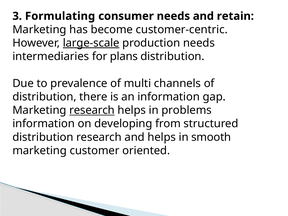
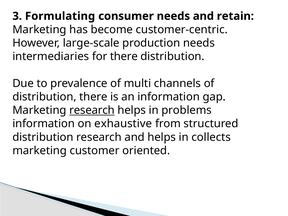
large-scale underline: present -> none (91, 43)
for plans: plans -> there (124, 56)
developing: developing -> exhaustive (123, 124)
smooth: smooth -> collects (211, 137)
